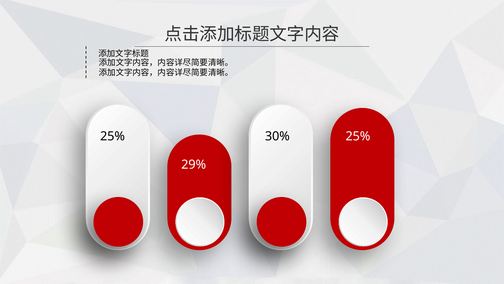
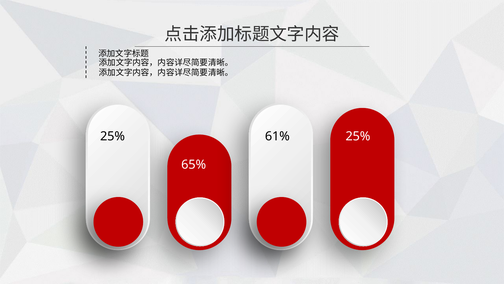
30%: 30% -> 61% (277, 136)
29%: 29% -> 65% (194, 164)
